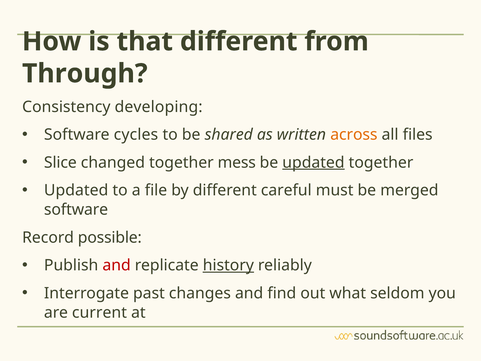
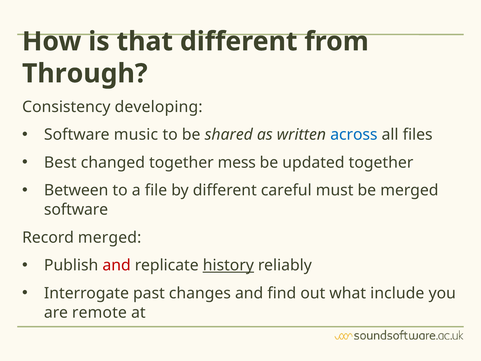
cycles: cycles -> music (136, 135)
across colour: orange -> blue (354, 135)
Slice: Slice -> Best (60, 162)
updated underline: present -> none (313, 162)
Updated: Updated -> Between (76, 190)
Record possible: possible -> merged (110, 237)
seldom: seldom -> include (397, 293)
current: current -> remote (99, 312)
